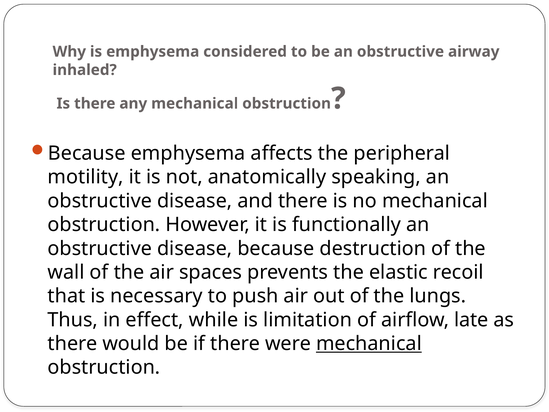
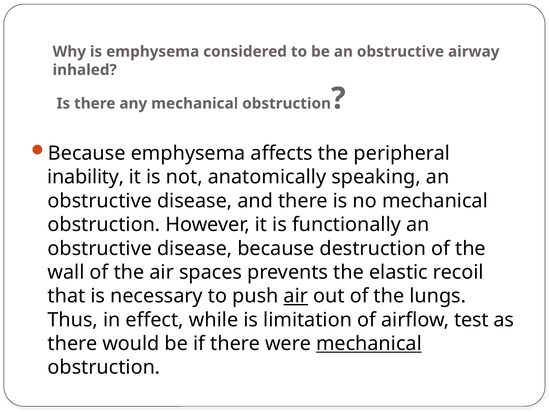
motility: motility -> inability (86, 177)
air underline: none -> present (296, 296)
late: late -> test (471, 320)
